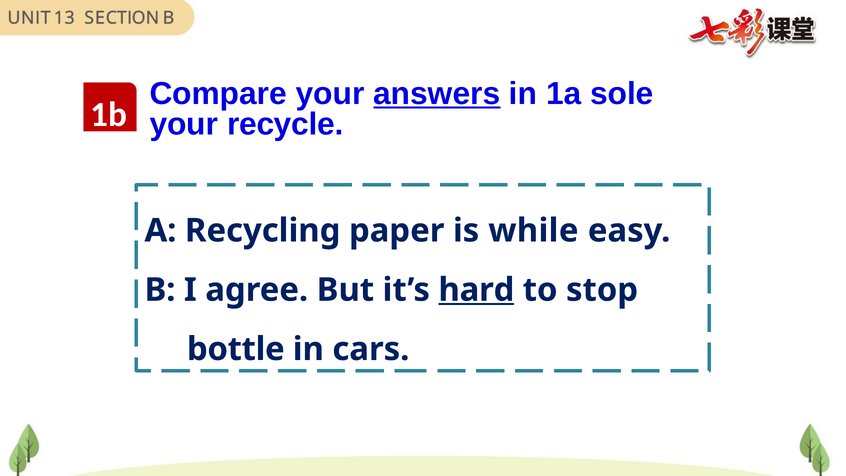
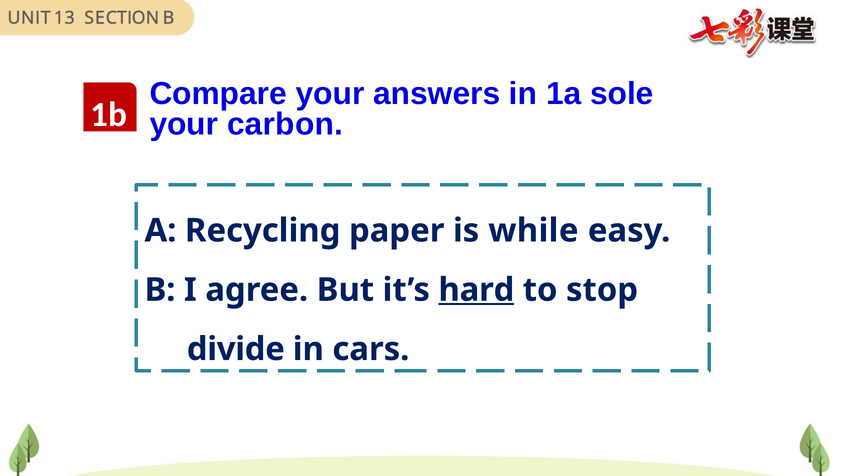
answers underline: present -> none (437, 94)
recycle: recycle -> carbon (285, 124)
bottle: bottle -> divide (236, 349)
